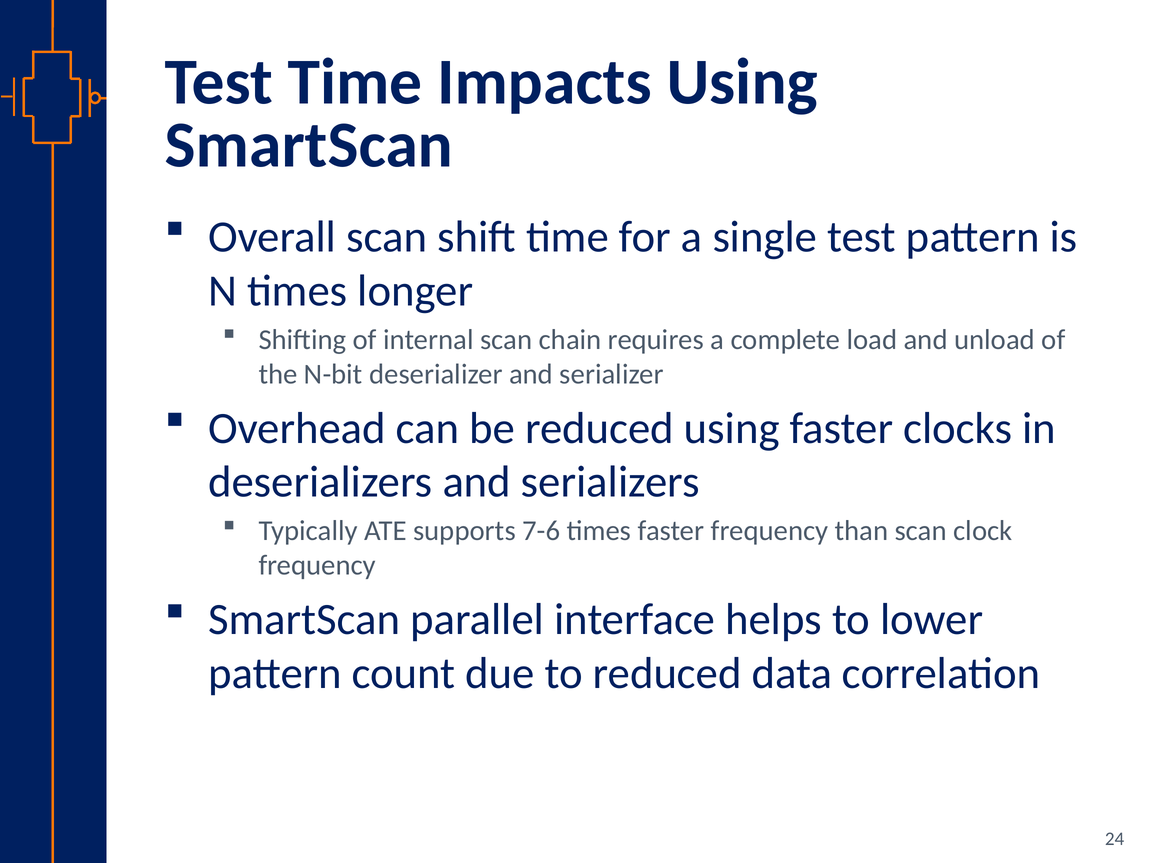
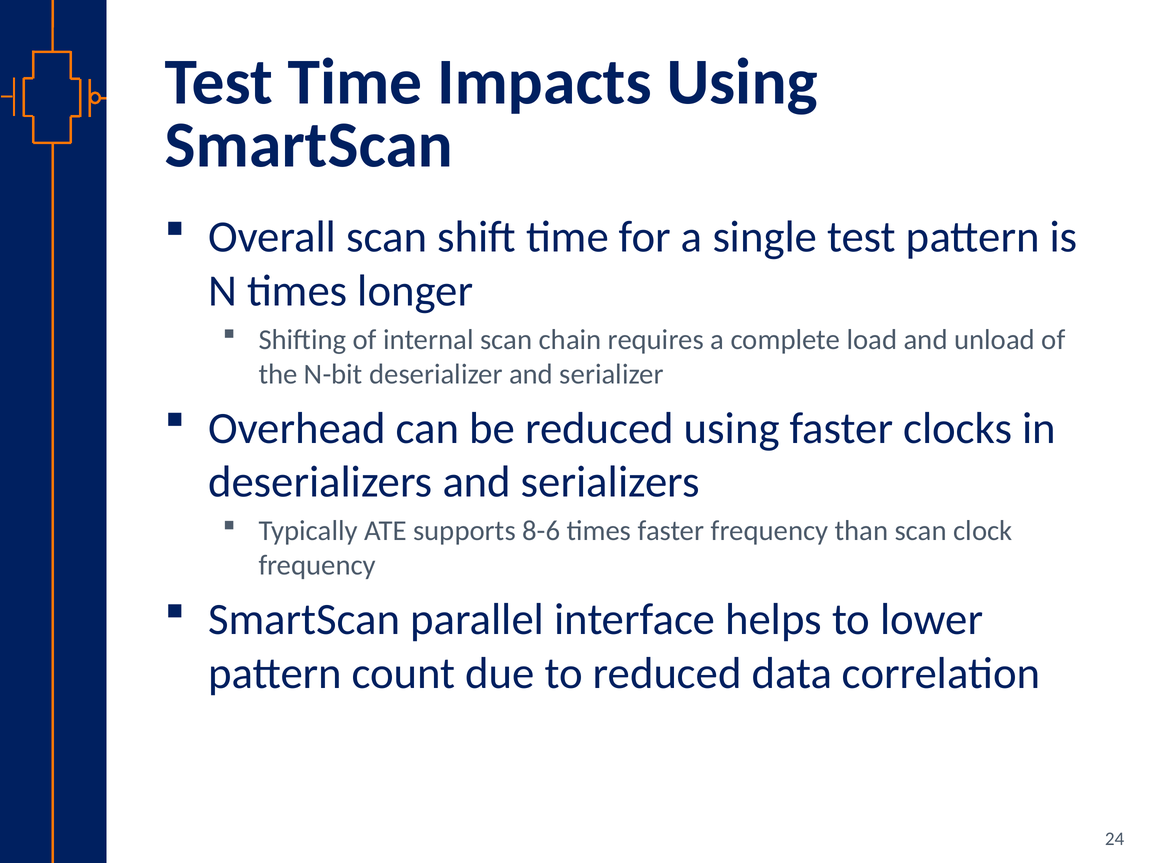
7-6: 7-6 -> 8-6 (541, 531)
